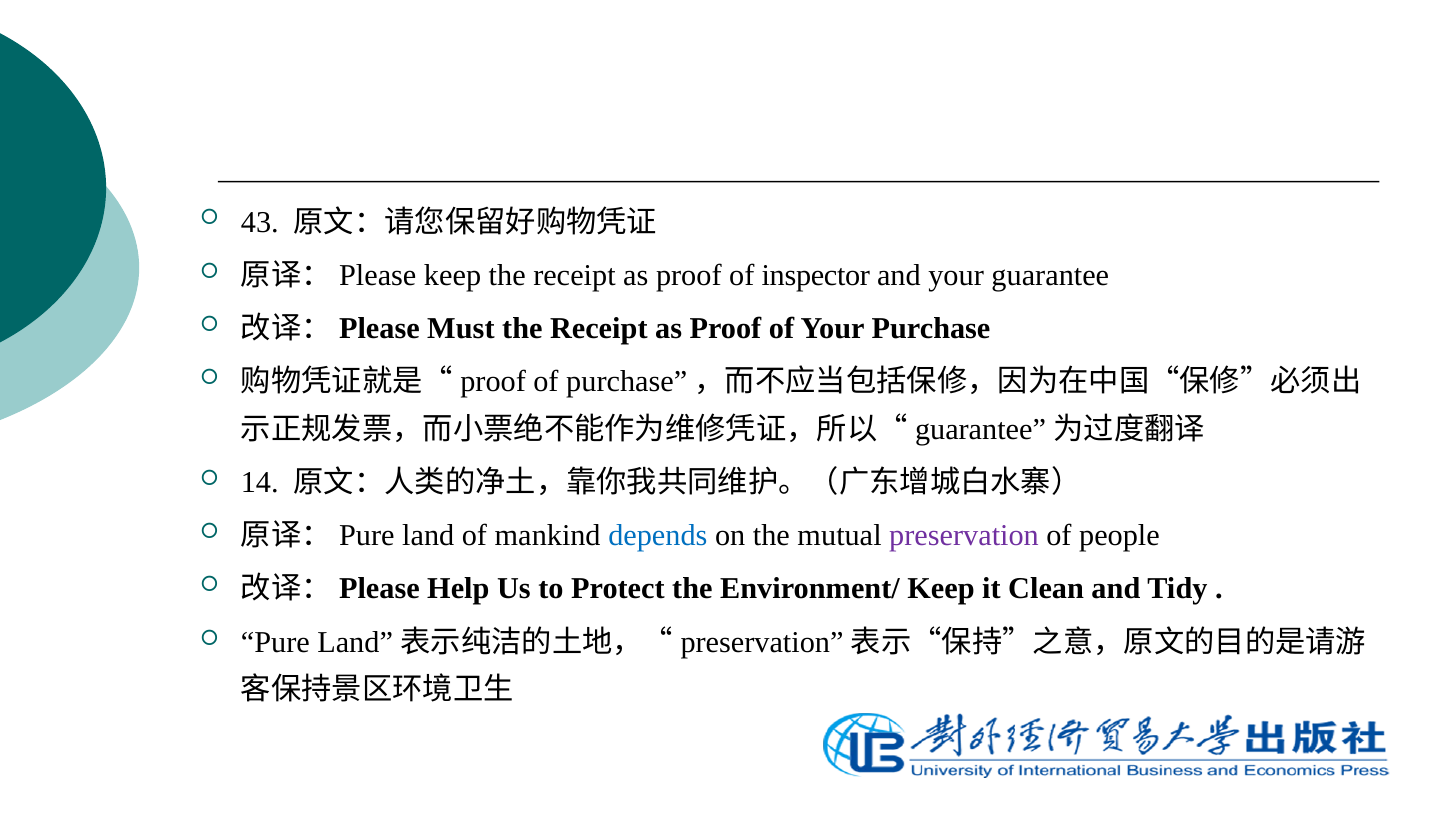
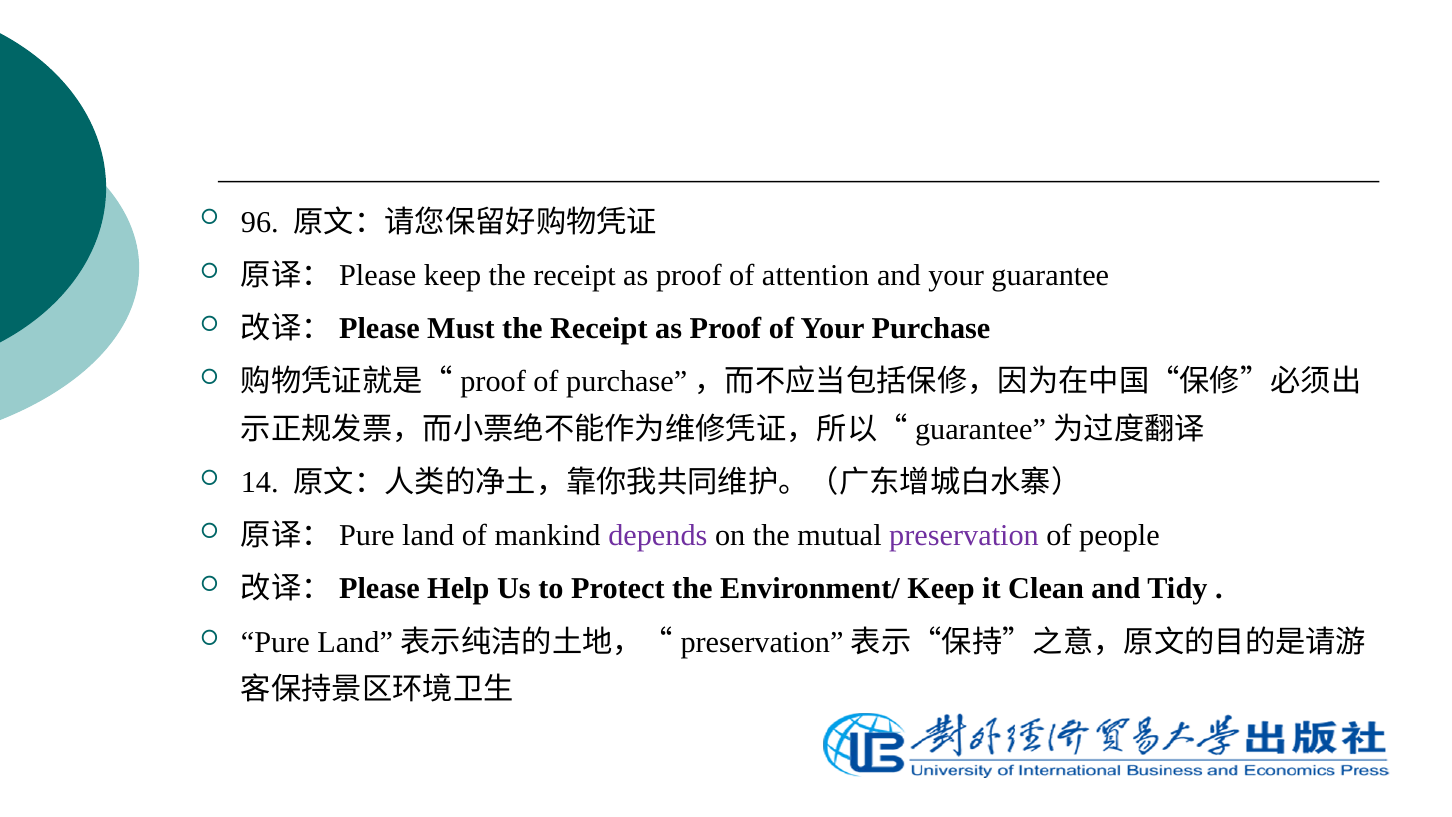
43: 43 -> 96 (260, 222)
inspector: inspector -> attention (816, 275)
depends colour: blue -> purple (658, 535)
